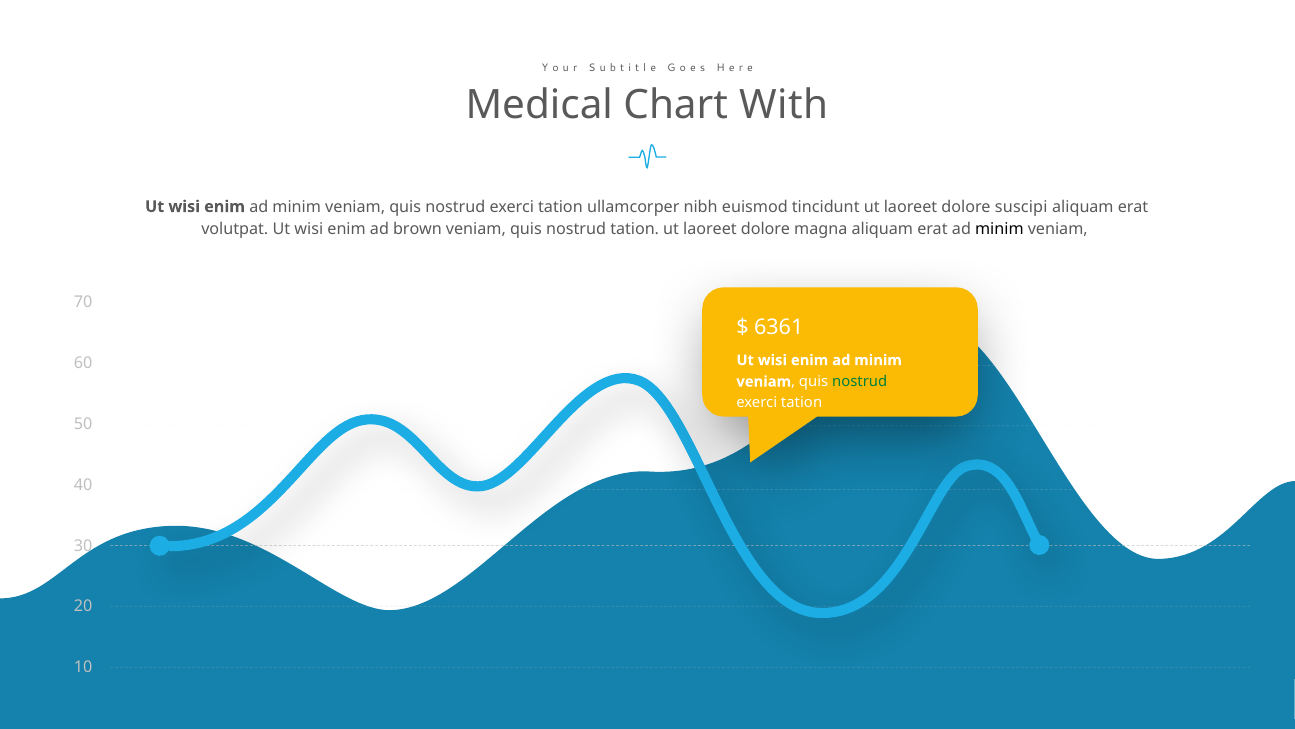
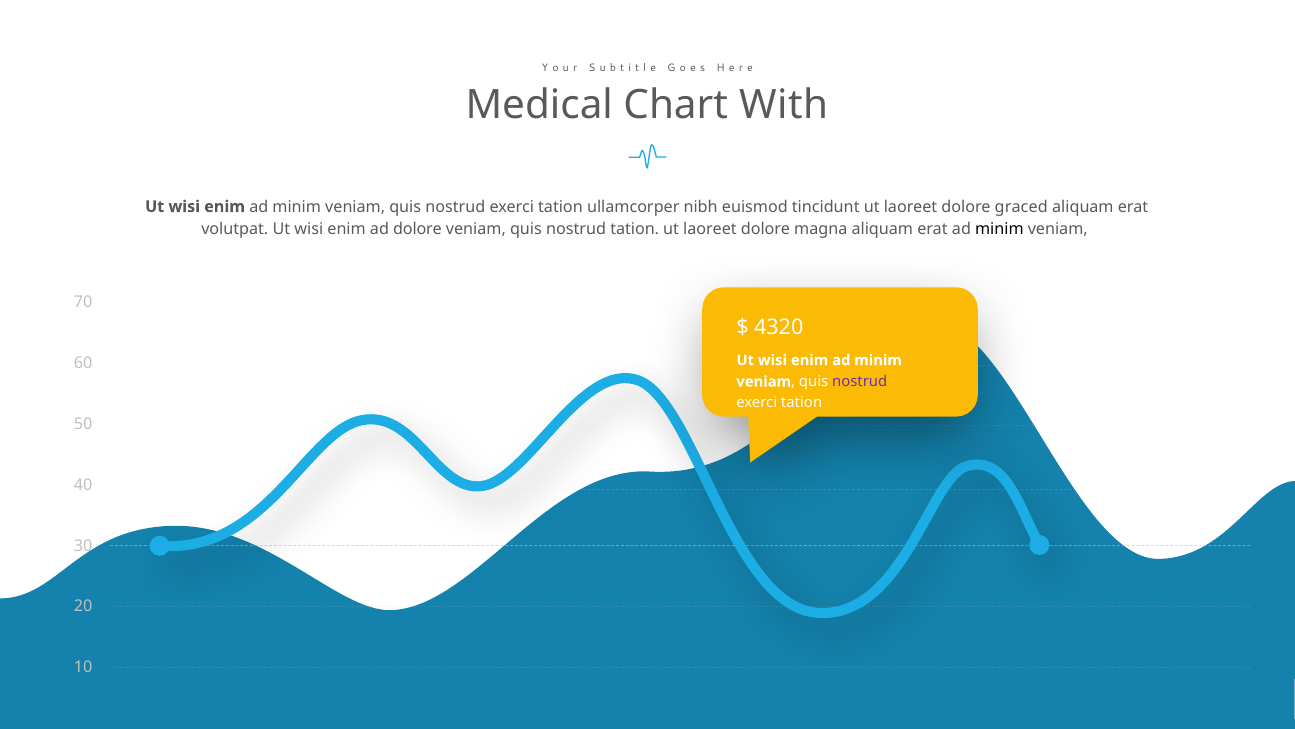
suscipi: suscipi -> graced (1021, 206)
ad brown: brown -> dolore (417, 229)
6361: 6361 -> 4320 (779, 327)
nostrud colour: green -> purple (860, 381)
